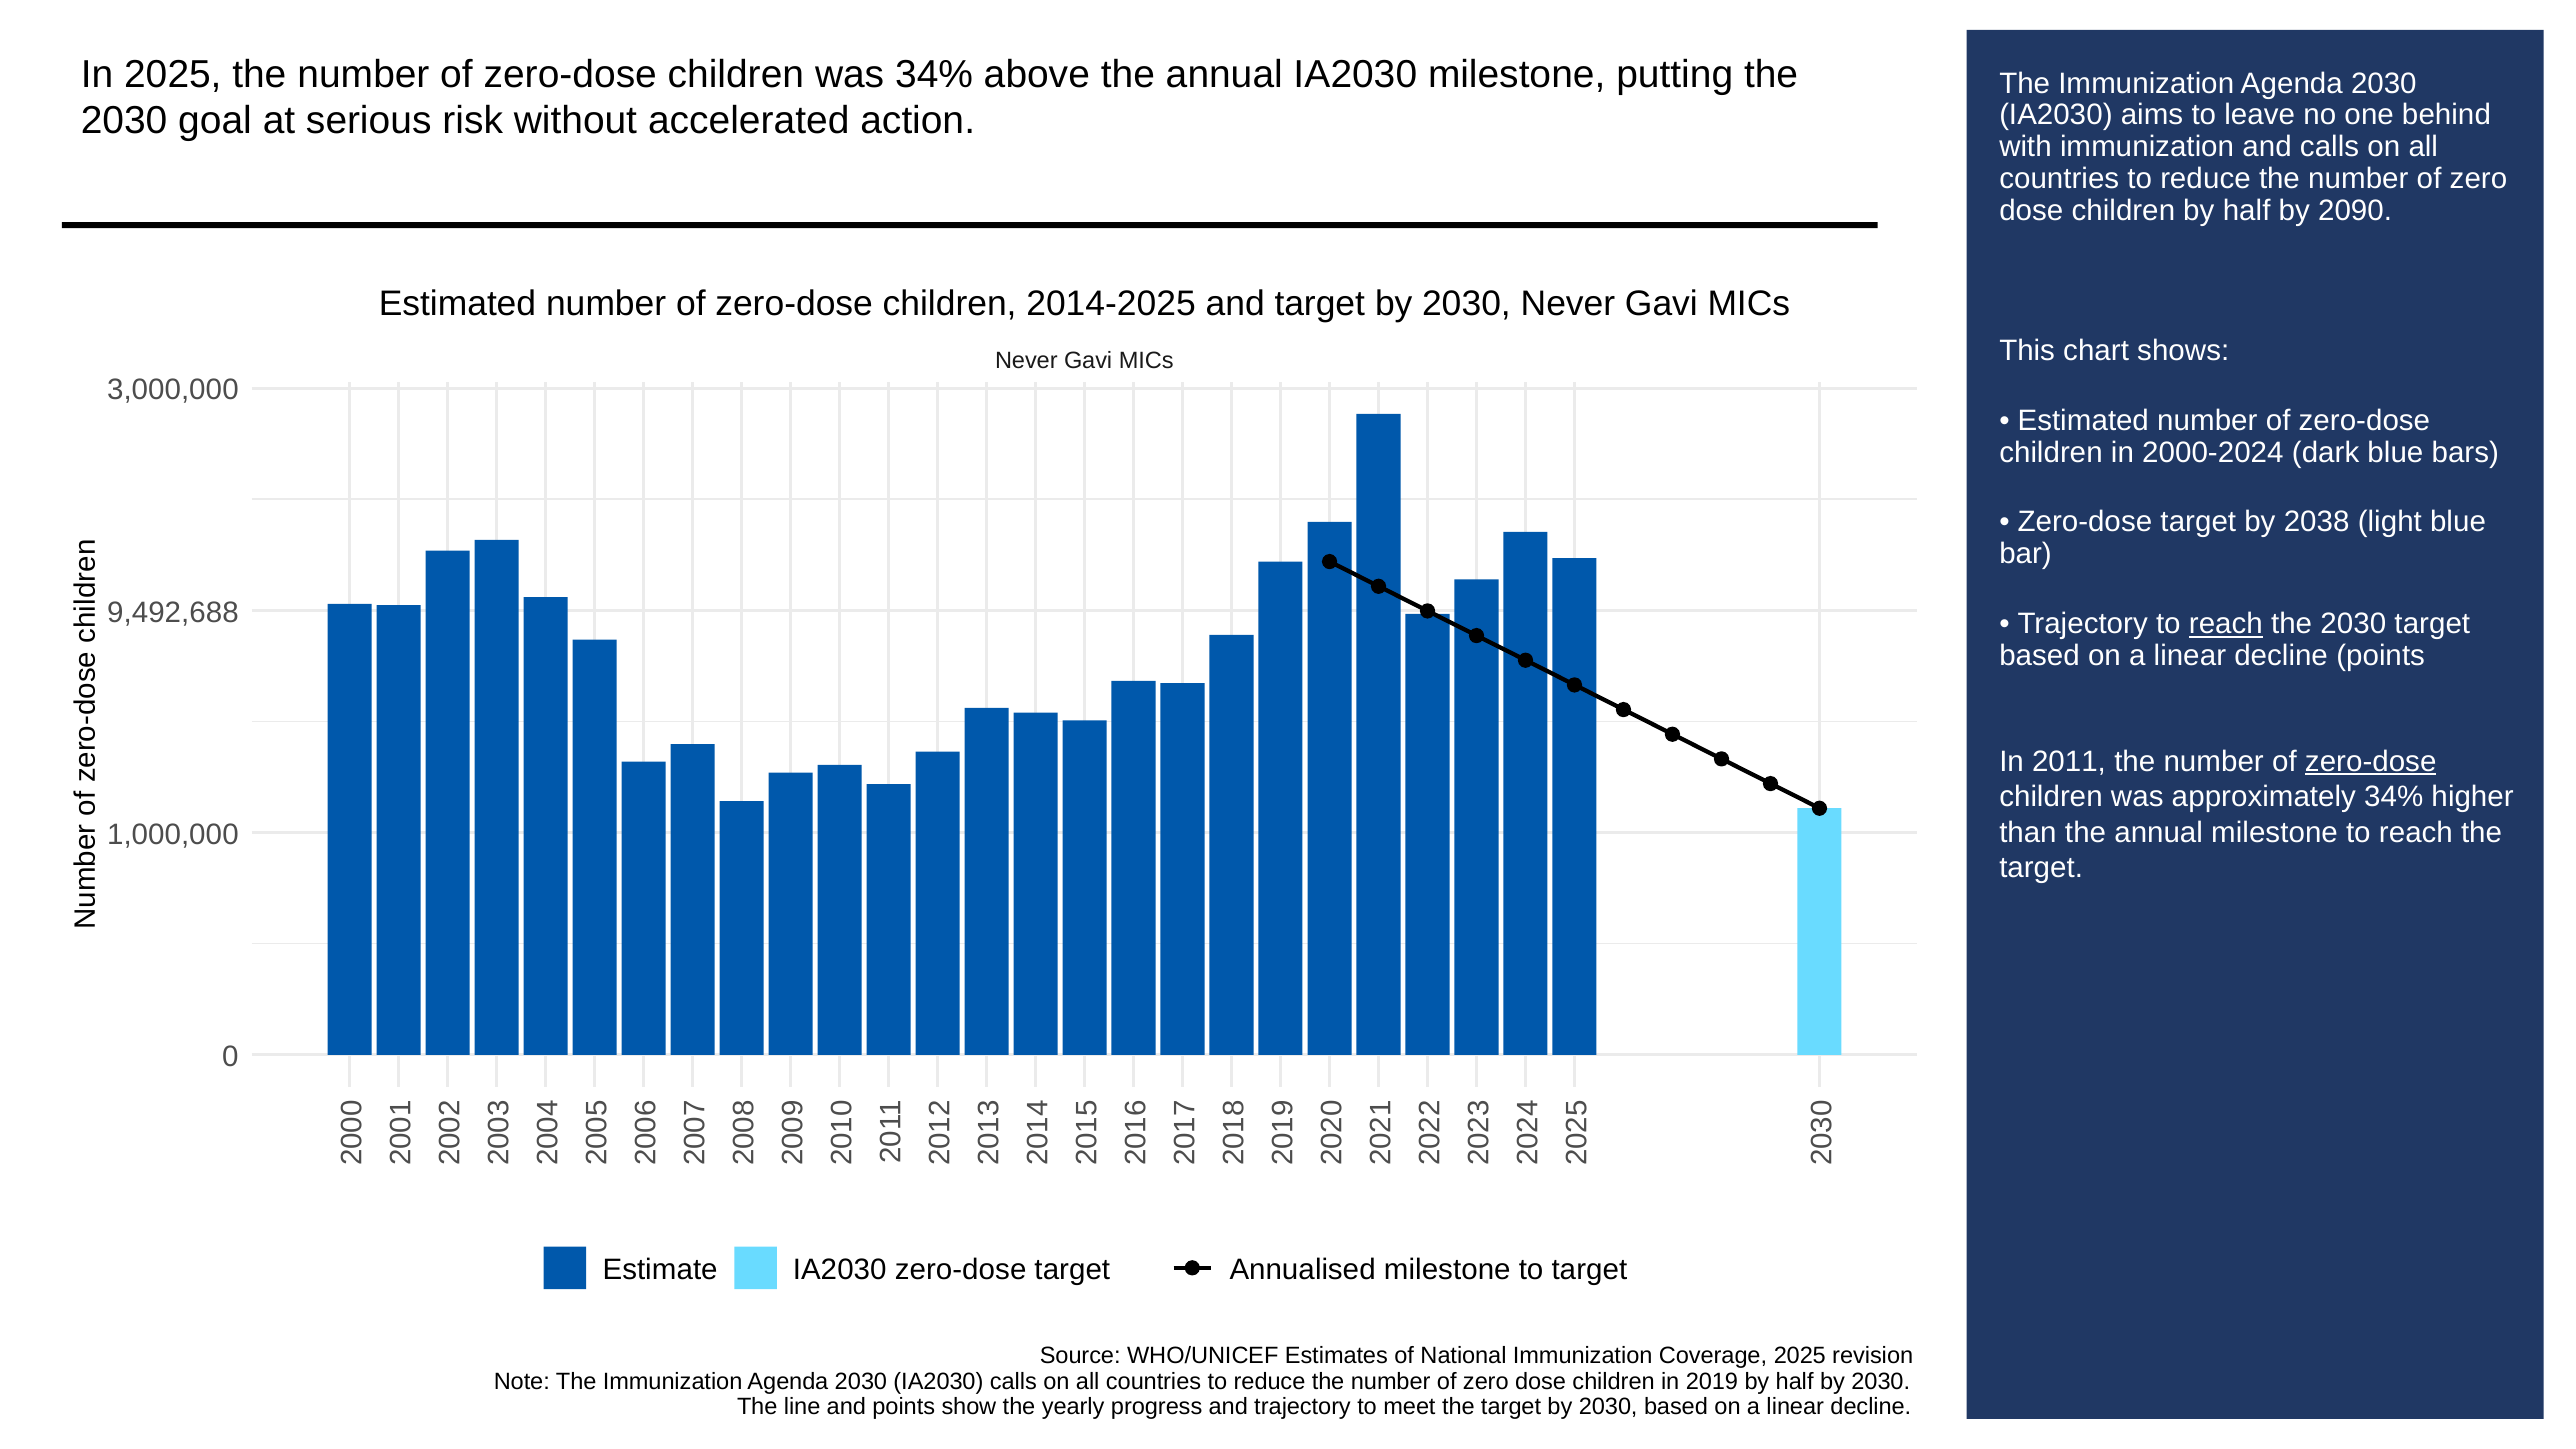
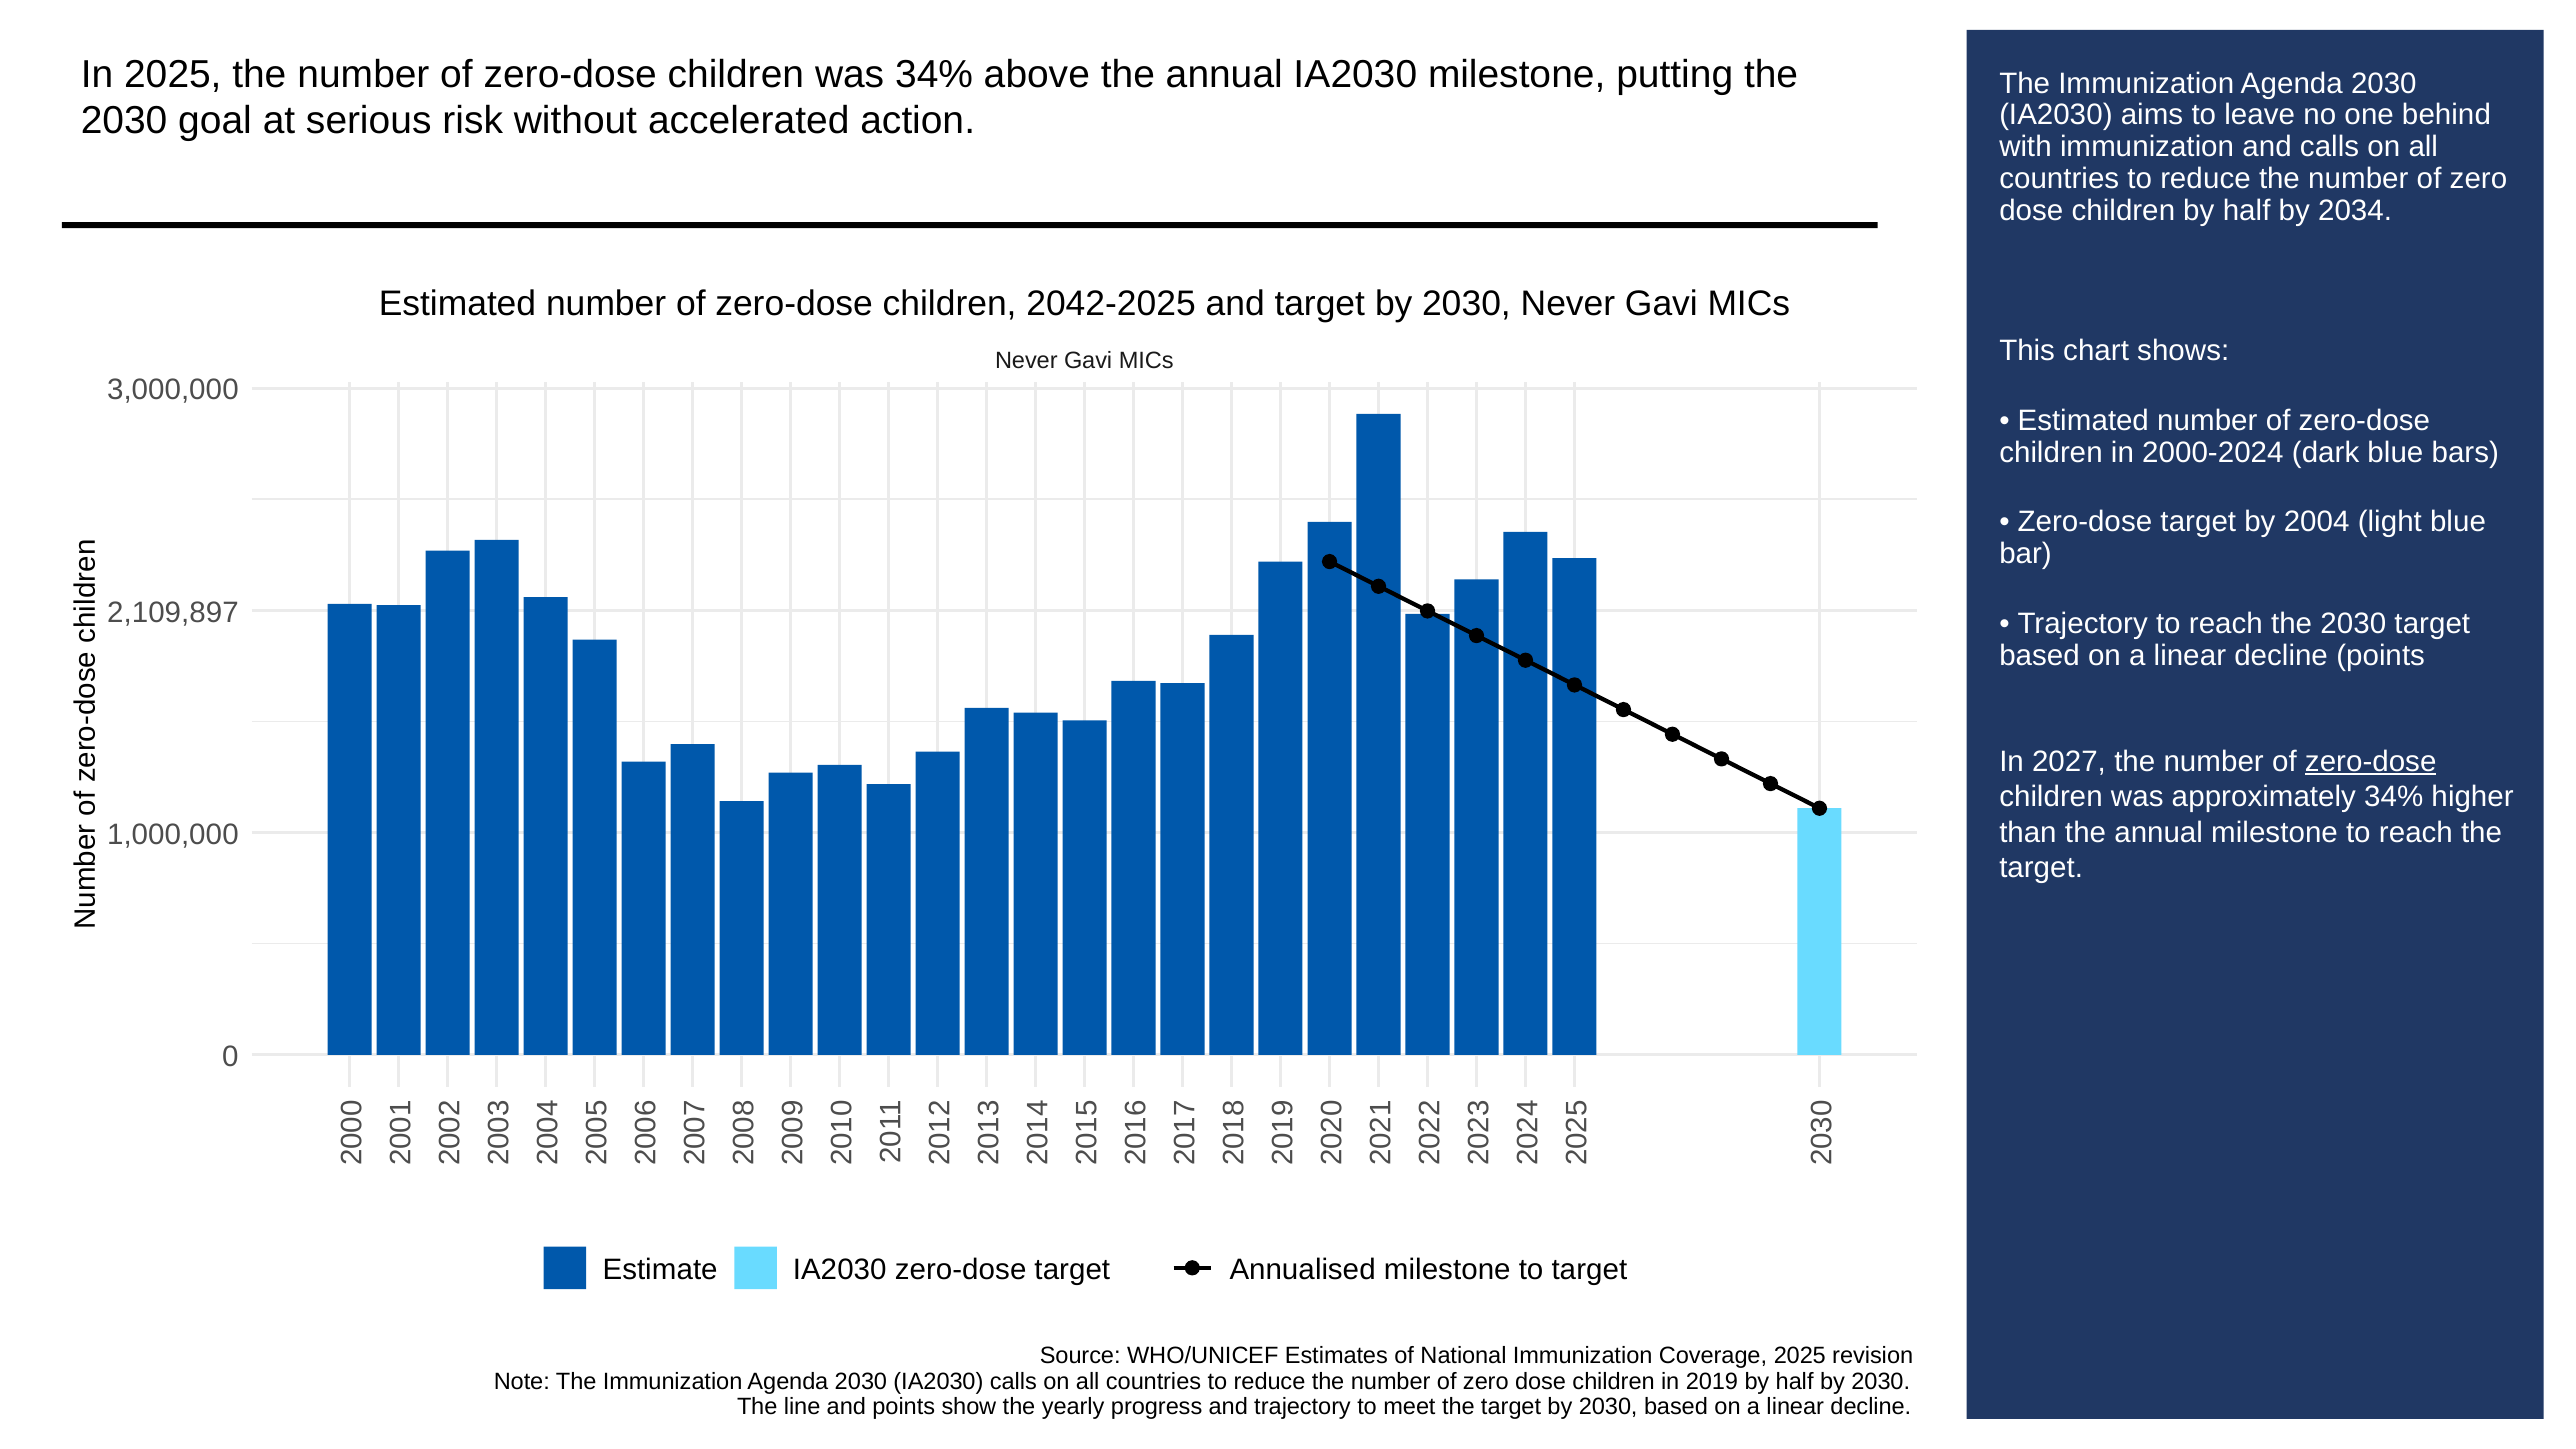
2090: 2090 -> 2034 (2355, 211)
2014-2025: 2014-2025 -> 2042-2025 (1111, 304)
2038: 2038 -> 2004 (2317, 522)
9,492,688: 9,492,688 -> 2,109,897 (173, 612)
reach underline: present -> none (2226, 624)
2011: 2011 -> 2027 (2069, 762)
